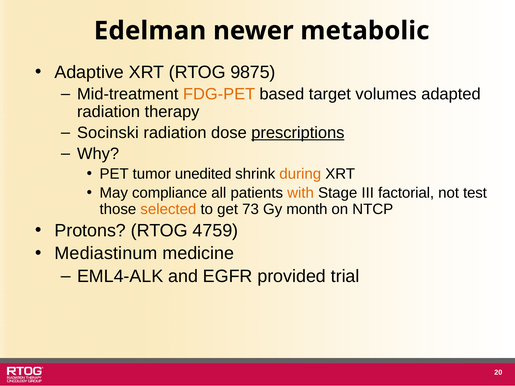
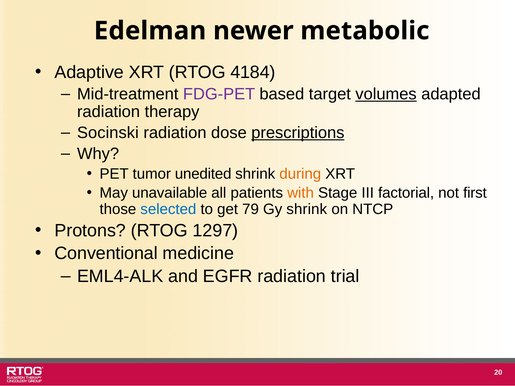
9875: 9875 -> 4184 (253, 72)
FDG-PET colour: orange -> purple (219, 94)
volumes underline: none -> present (386, 94)
compliance: compliance -> unavailable (170, 193)
test: test -> first (475, 193)
selected colour: orange -> blue (168, 209)
73: 73 -> 79 (251, 209)
Gy month: month -> shrink (307, 209)
4759: 4759 -> 1297 (215, 231)
Mediastinum: Mediastinum -> Conventional (106, 254)
EGFR provided: provided -> radiation (292, 276)
